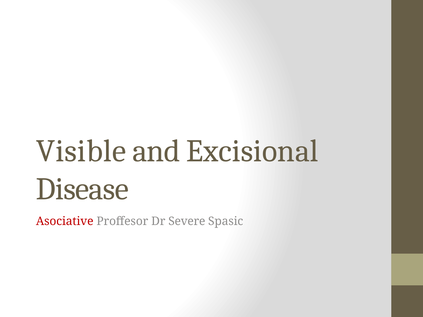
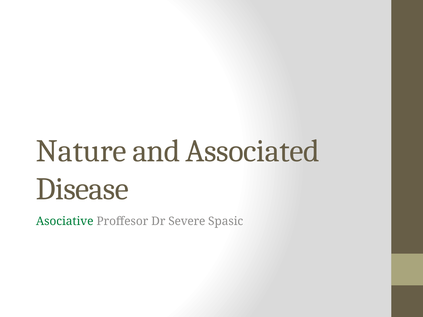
Visible: Visible -> Nature (81, 151)
Excisional: Excisional -> Associated (253, 151)
Asociative colour: red -> green (65, 221)
